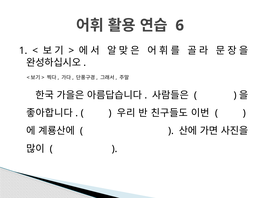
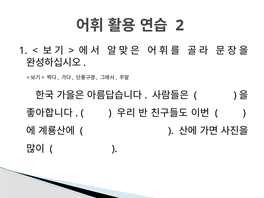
6: 6 -> 2 (180, 25)
